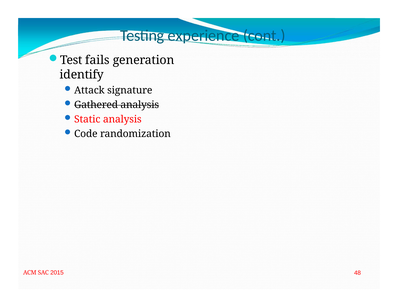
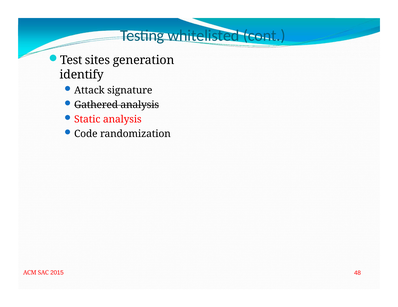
experience: experience -> whitelisted (204, 36)
fails: fails -> sites (97, 60)
